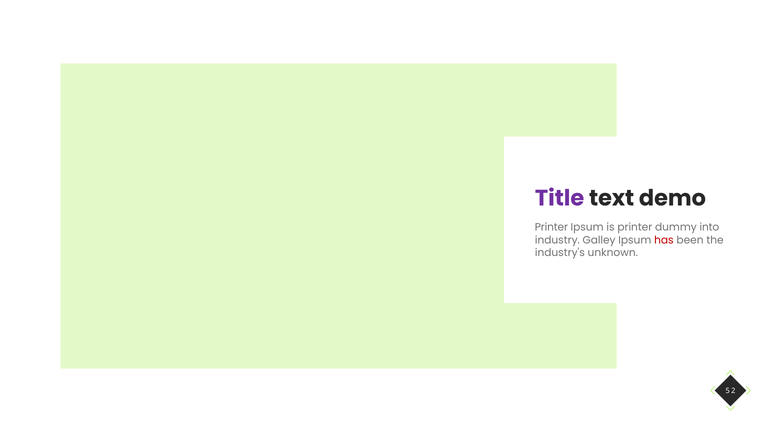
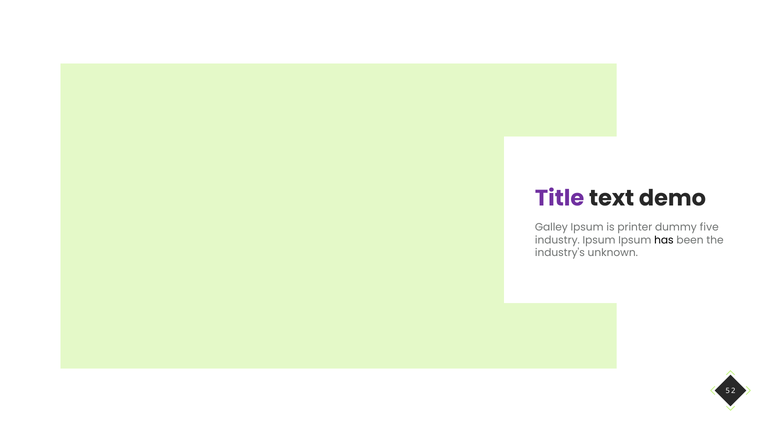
Printer: Printer -> Galley (551, 227)
into: into -> five (709, 227)
industry Galley: Galley -> Ipsum (599, 240)
has colour: red -> black (664, 240)
